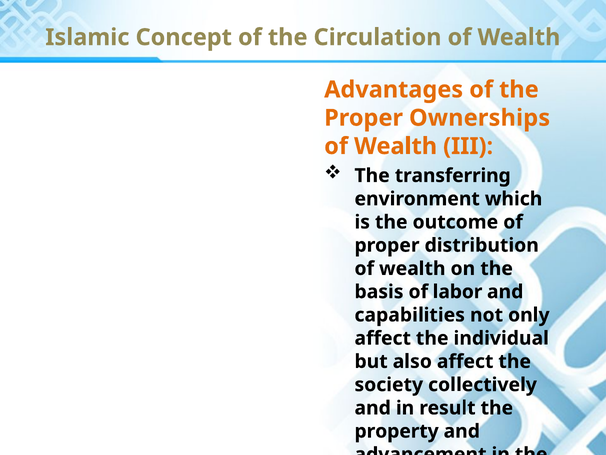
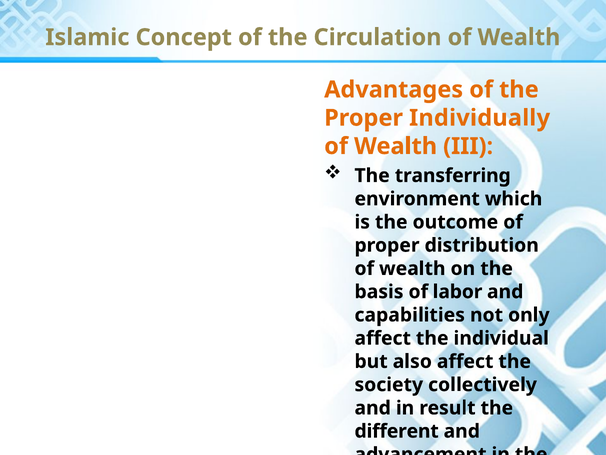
Ownerships: Ownerships -> Individually (480, 118)
property: property -> different (397, 431)
